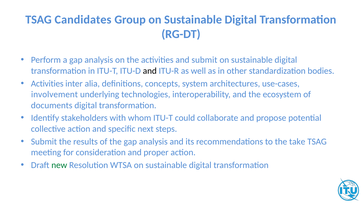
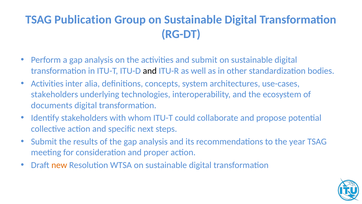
Candidates: Candidates -> Publication (83, 20)
involvement: involvement -> stakeholders (55, 94)
take: take -> year (297, 141)
new colour: green -> orange (59, 165)
